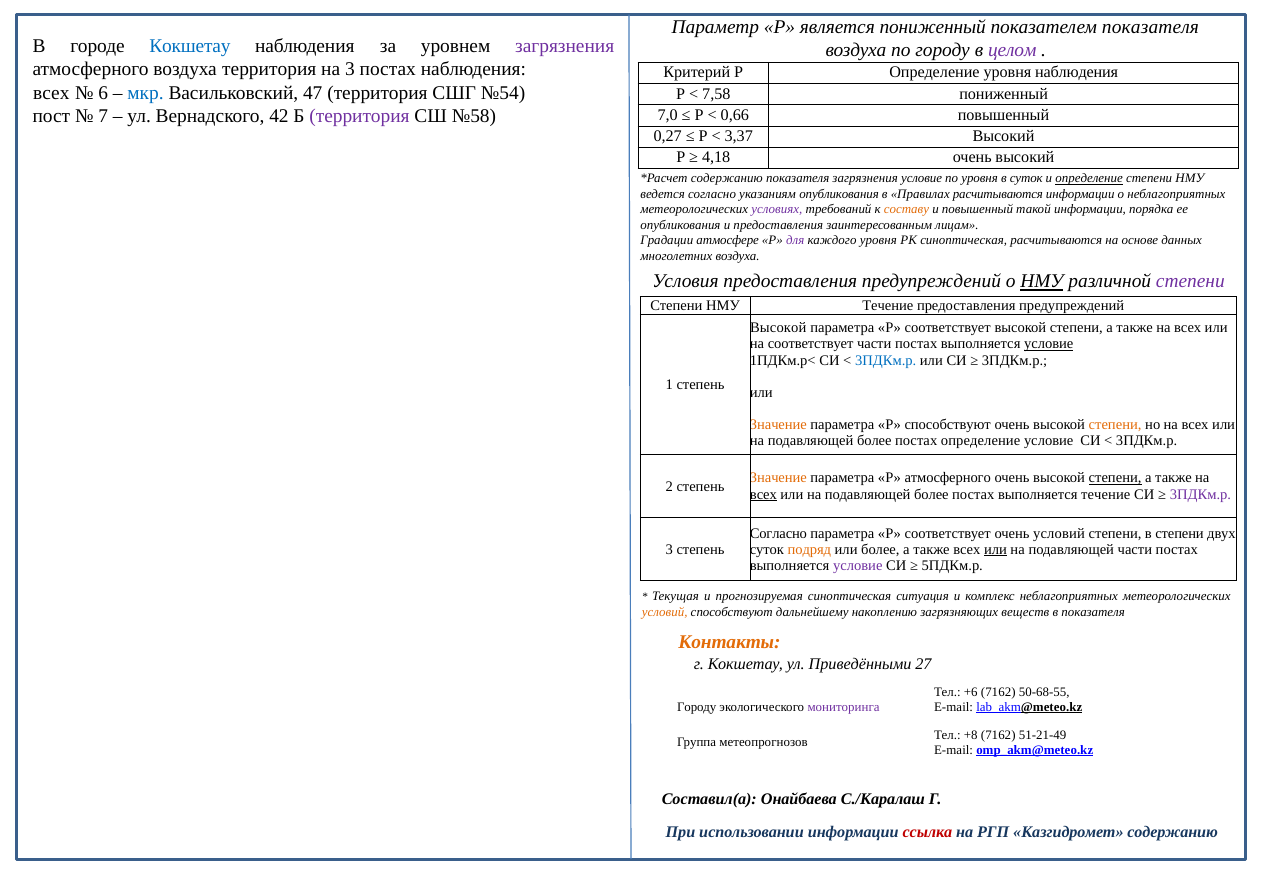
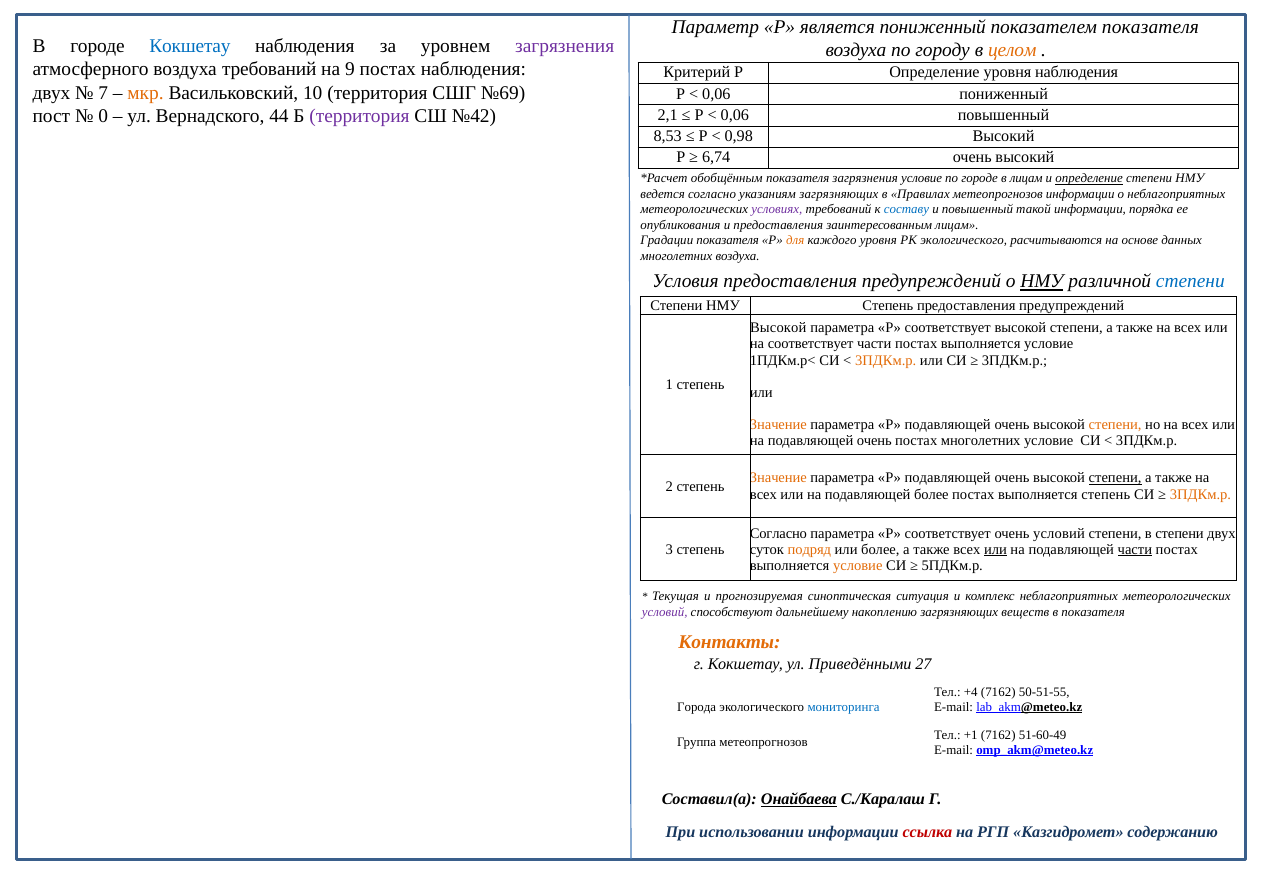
целом colour: purple -> orange (1012, 50)
воздуха территория: территория -> требований (269, 69)
на 3: 3 -> 9 (350, 69)
всех: всех -> двух (52, 93)
6: 6 -> 7 (103, 93)
мкр colour: blue -> orange (146, 93)
47: 47 -> 10 (313, 93)
№54: №54 -> №69 (503, 93)
7,58: 7,58 -> 0,06 (716, 94)
7: 7 -> 0 (103, 116)
42: 42 -> 44 (279, 116)
№58: №58 -> №42 (474, 116)
7,0: 7,0 -> 2,1 (668, 115)
0,66: 0,66 -> 0,06 (735, 115)
0,27: 0,27 -> 8,53 (668, 136)
3,37: 3,37 -> 0,98 (739, 136)
4,18: 4,18 -> 6,74 (716, 157)
содержанию: содержанию -> обобщённым (727, 178)
по уровня: уровня -> городе (980, 178)
в суток: суток -> лицам (1026, 178)
указаниям опубликования: опубликования -> загрязняющих (839, 194)
Правилах расчитываются: расчитываются -> метеопрогнозов (998, 194)
составу colour: orange -> blue (906, 209)
Градации атмосфере: атмосфере -> показателя (728, 240)
для colour: purple -> orange (795, 240)
РК синоптическая: синоптическая -> экологического (964, 240)
степени colour: purple -> blue (1190, 281)
НМУ Течение: Течение -> Степень (888, 305)
условие underline: present -> none (1049, 344)
3ПДКм.р colour: blue -> orange (886, 360)
способствуют: способствуют -> подавляющей (948, 425)
более: более -> очень (874, 441)
постах определение: определение -> многолетних (981, 441)
атмосферного: атмосферного -> подавляющей (948, 478)
всех underline: present -> none (763, 494)
выполняется течение: течение -> степень (1106, 494)
3ПДКм.р colour: purple -> orange (1200, 494)
части underline: none -> present (1135, 549)
условие colour: purple -> orange (858, 565)
условий colour: orange -> purple (665, 612)
+6: +6 -> +4 (971, 692)
50-68-55: 50-68-55 -> 50-51-55 (1044, 692)
Городу: Городу -> Города (697, 707)
мониторинга colour: purple -> blue (844, 707)
+8: +8 -> +1 (971, 735)
51-21-49: 51-21-49 -> 51-60-49 (1043, 735)
Онайбаева underline: none -> present (799, 799)
